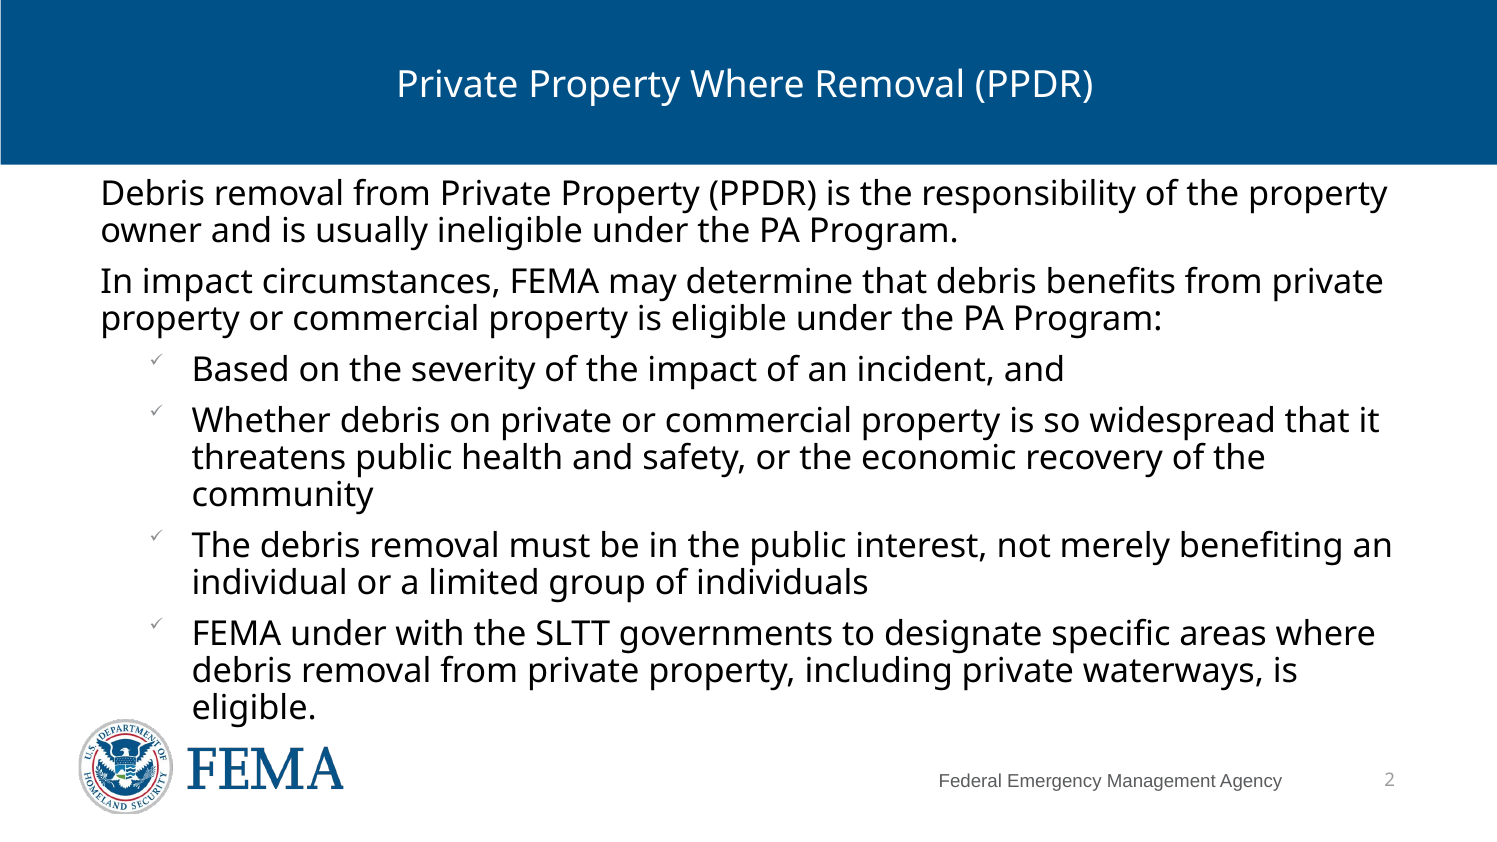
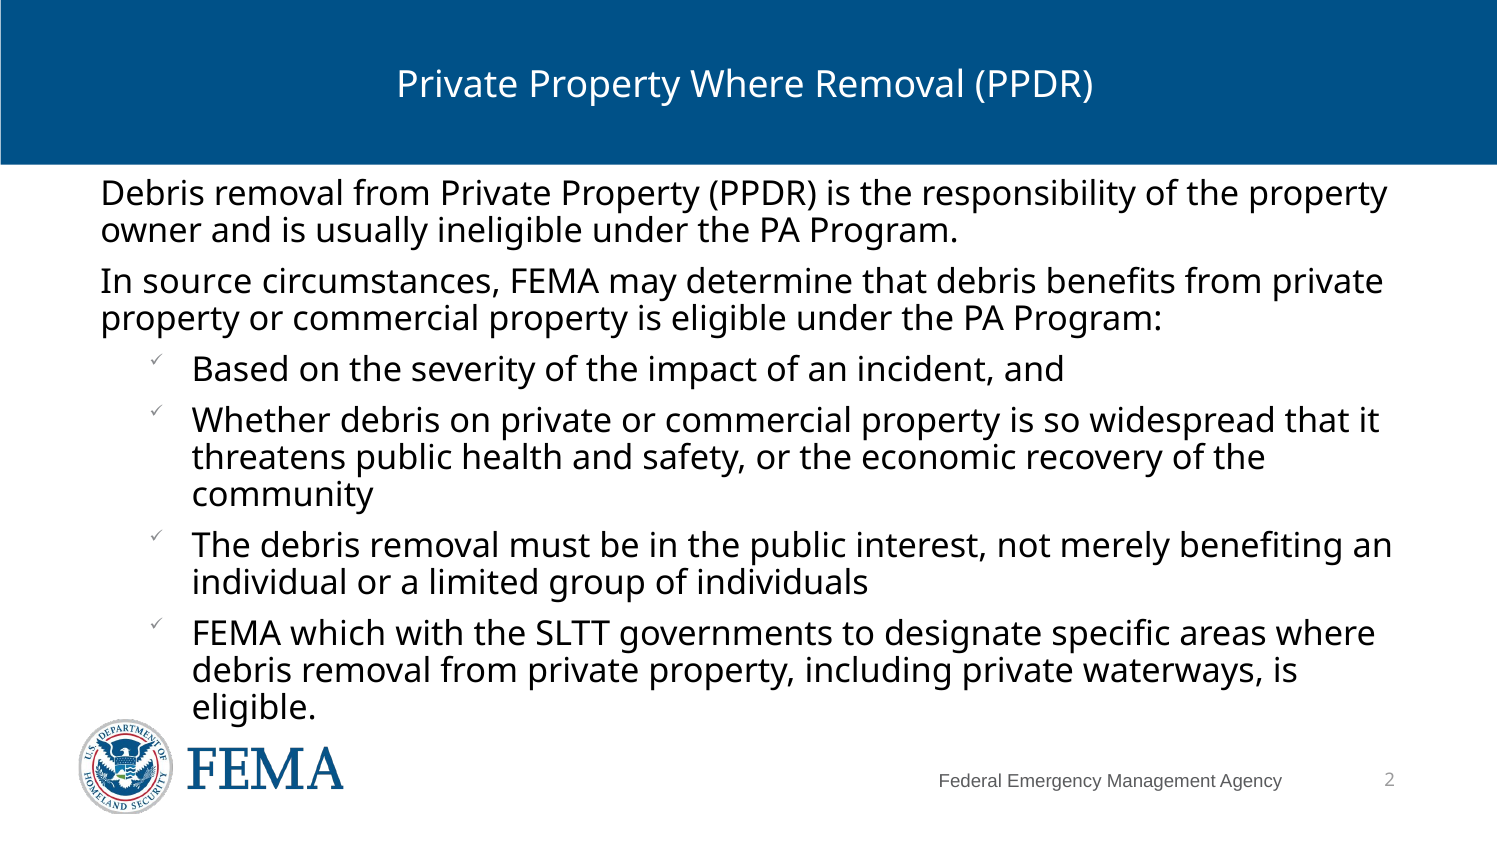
In impact: impact -> source (197, 282)
FEMA under: under -> which (338, 634)
